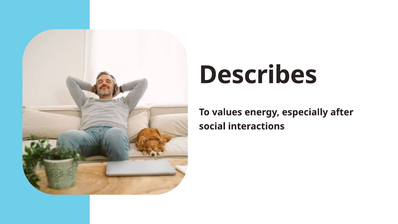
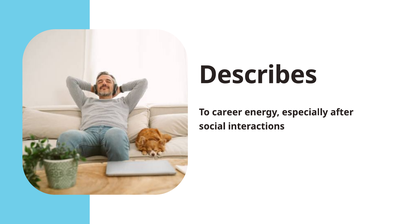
values: values -> career (227, 112)
